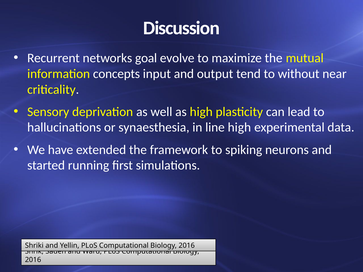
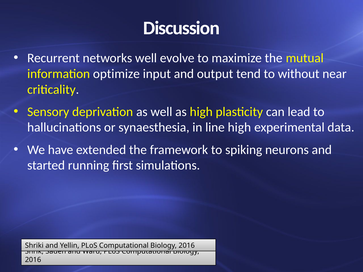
networks goal: goal -> well (146, 58)
concepts: concepts -> optimize (116, 74)
